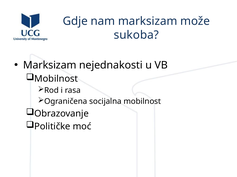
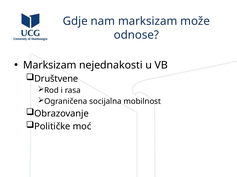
sukoba: sukoba -> odnose (136, 35)
Mobilnost: Mobilnost -> Društvene (56, 79)
